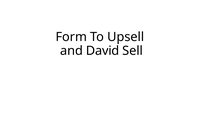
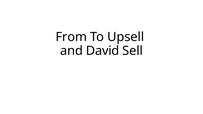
Form: Form -> From (71, 37)
